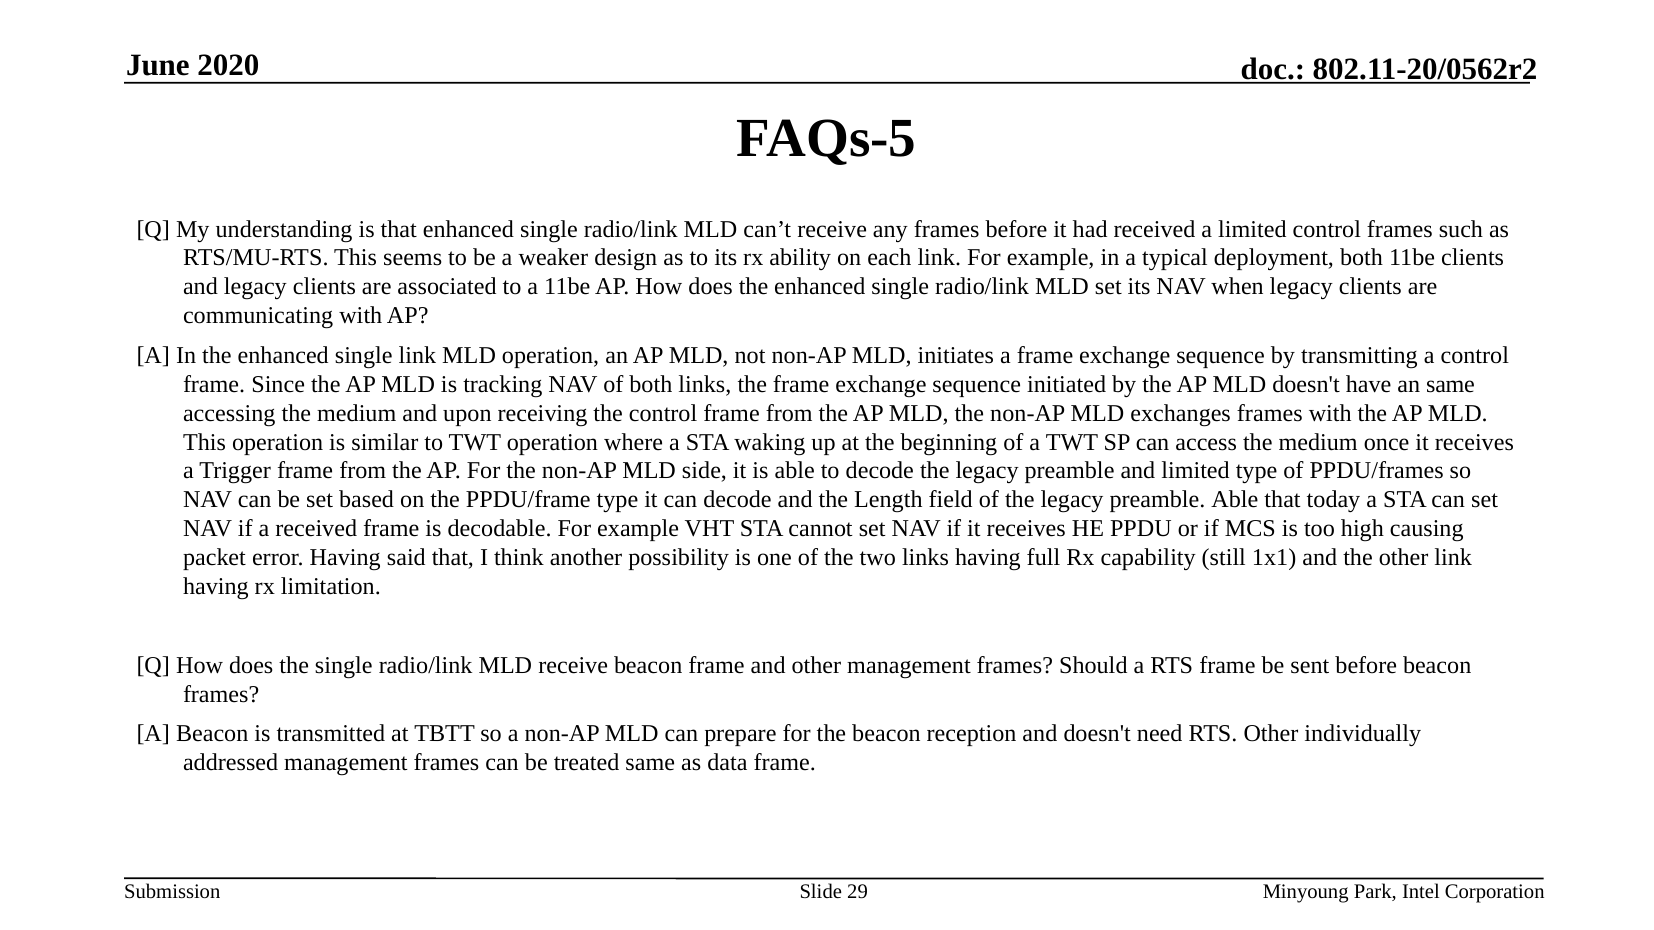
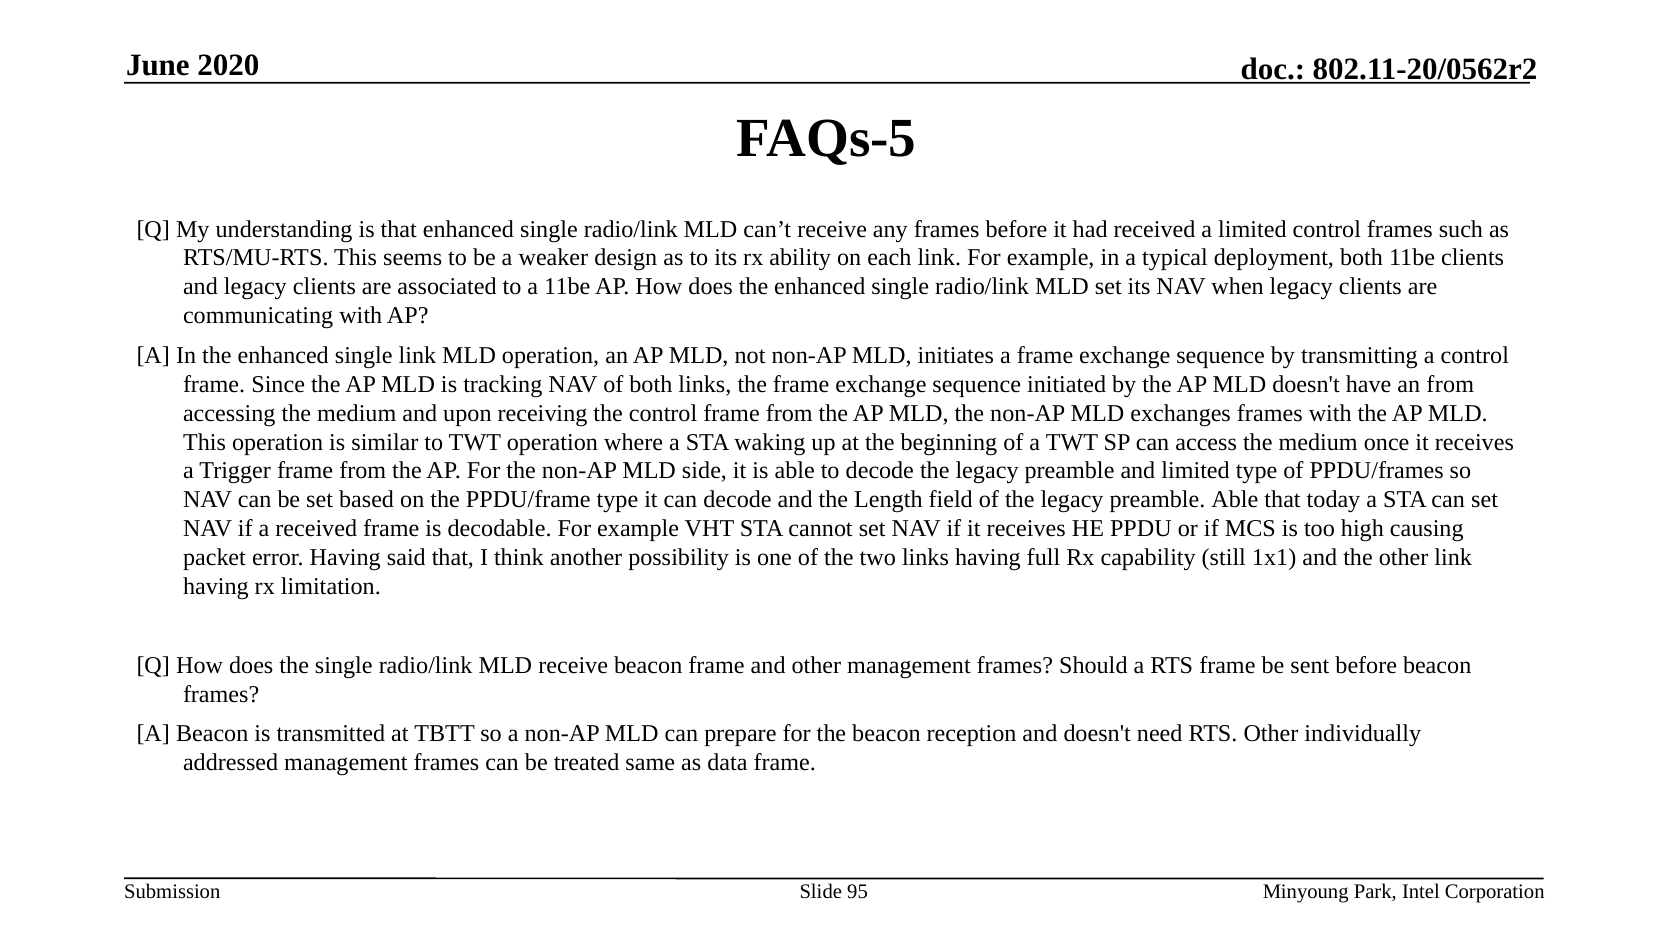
an same: same -> from (1450, 384)
29: 29 -> 95 (858, 892)
